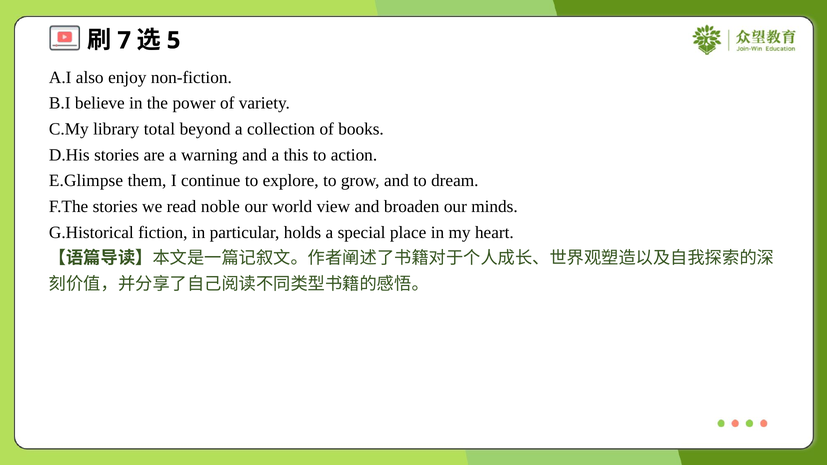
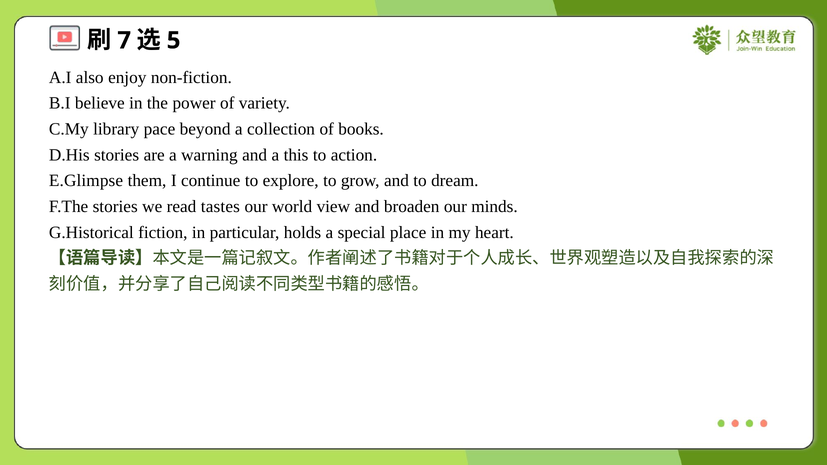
total: total -> pace (159, 129)
noble: noble -> tastes (220, 207)
